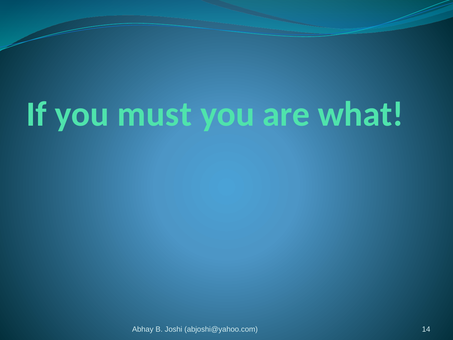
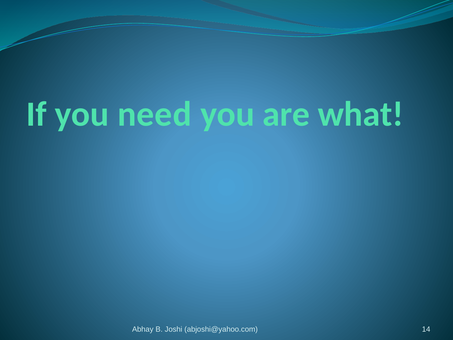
must: must -> need (154, 114)
